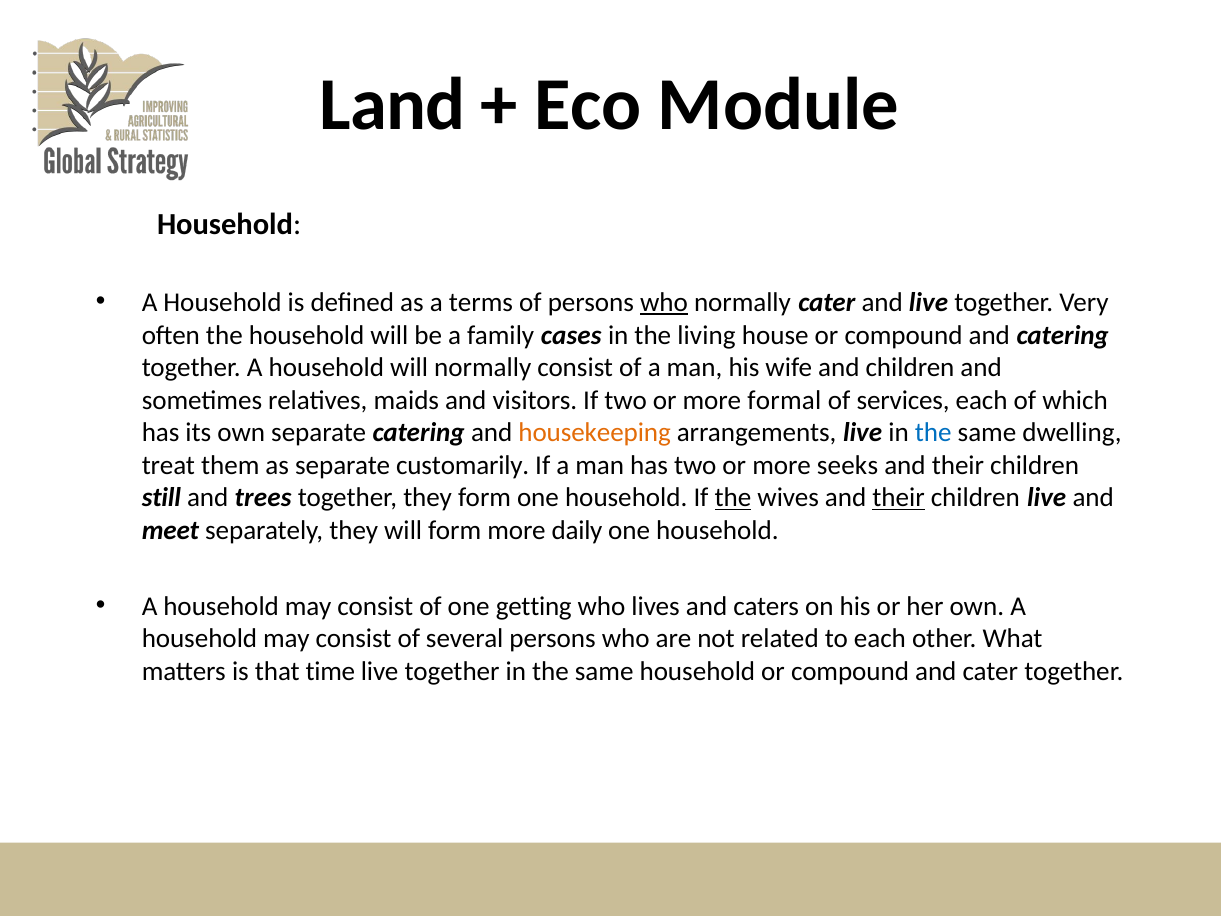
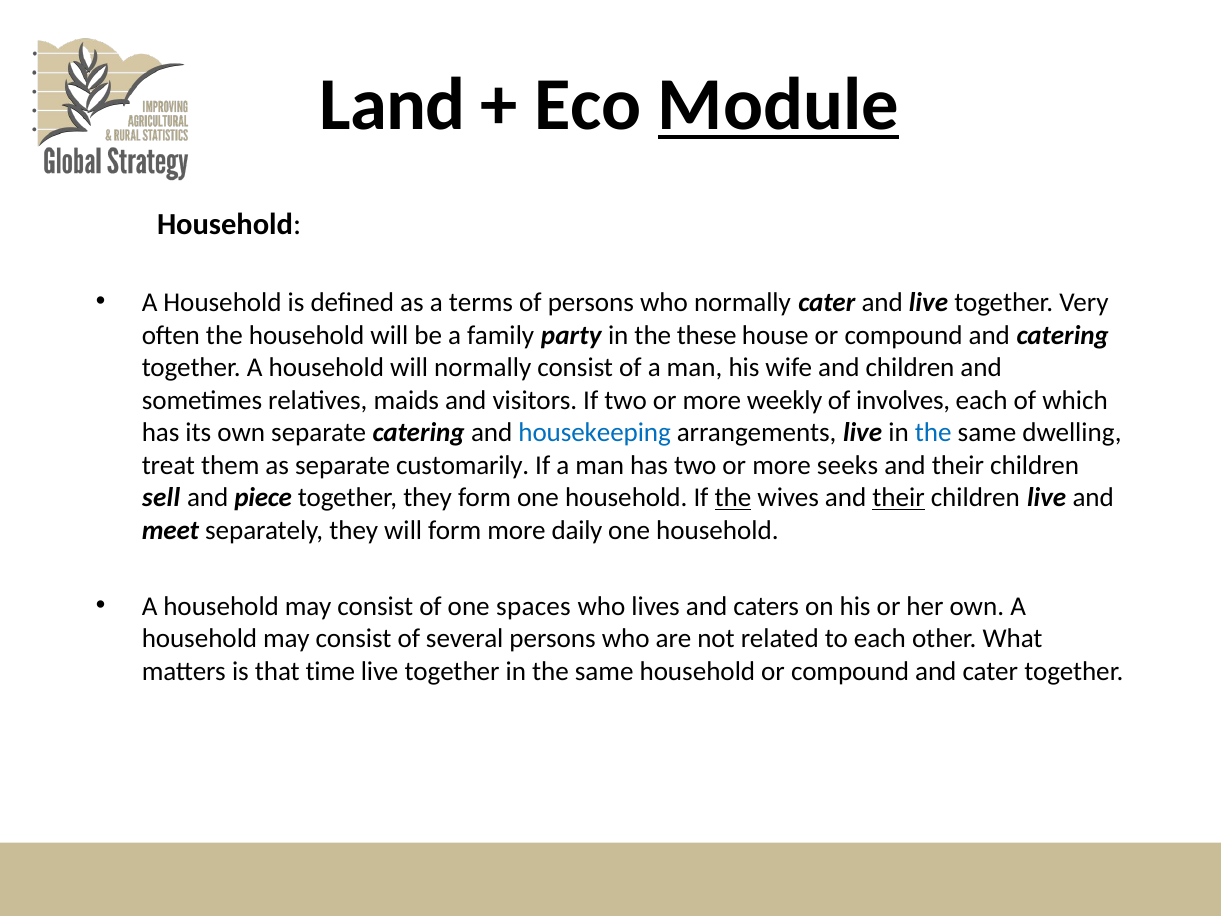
Module underline: none -> present (779, 105)
who underline: present -> none (664, 302)
cases: cases -> party (571, 335)
living: living -> these (707, 335)
formal: formal -> weekly (785, 400)
services: services -> involves (903, 400)
housekeeping colour: orange -> blue (595, 433)
still: still -> sell (161, 498)
trees: trees -> piece (263, 498)
getting: getting -> spaces (533, 606)
